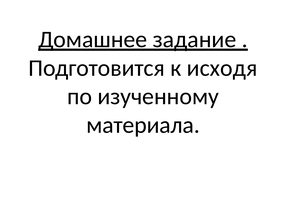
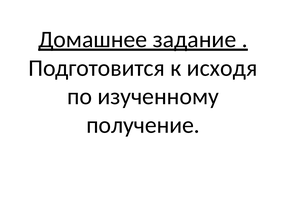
материала: материала -> получение (143, 125)
